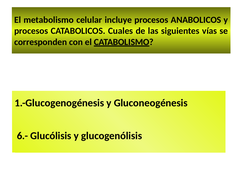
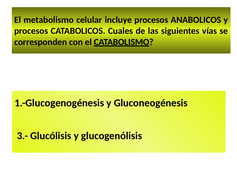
6.-: 6.- -> 3.- (22, 136)
